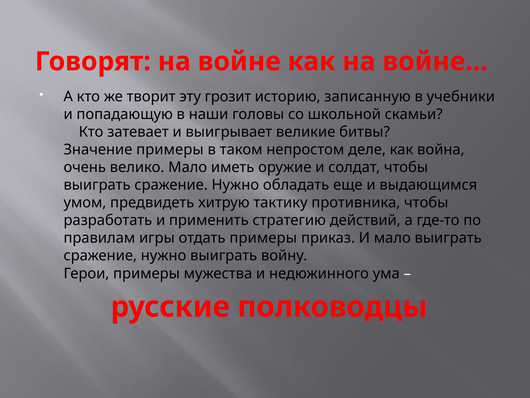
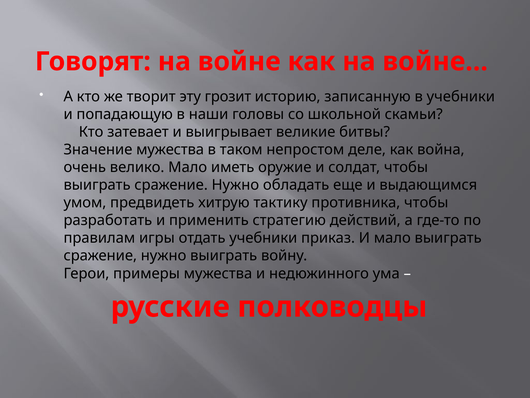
Значение примеры: примеры -> мужества (170, 149)
отдать примеры: примеры -> учебники (263, 238)
